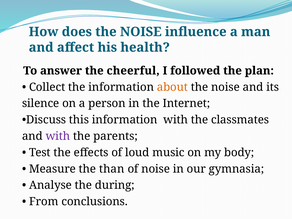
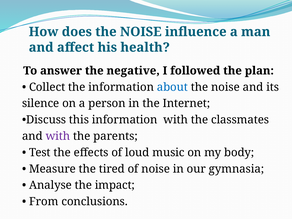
cheerful: cheerful -> negative (133, 71)
about colour: orange -> blue (172, 87)
than: than -> tired (112, 169)
during: during -> impact (115, 185)
